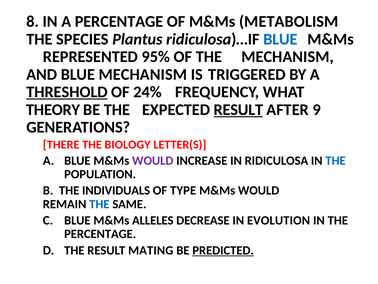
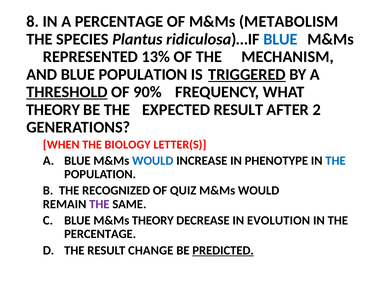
95%: 95% -> 13% (156, 57)
BLUE MECHANISM: MECHANISM -> POPULATION (143, 74)
TRIGGERED underline: none -> present (247, 74)
24%: 24% -> 90% (148, 92)
RESULT underline: present -> none (238, 110)
9: 9 -> 2 (317, 110)
THERE: THERE -> WHEN (61, 144)
WOULD colour: purple -> blue (153, 160)
RIDICULOSA: RIDICULOSA -> PHENOTYPE (276, 160)
INDIVIDUALS: INDIVIDUALS -> RECOGNIZED (116, 190)
TYPE: TYPE -> QUIZ (183, 190)
THE colour: blue -> purple (99, 204)
M&Ms ALLELES: ALLELES -> THEORY (153, 220)
MATING: MATING -> CHANGE (151, 250)
